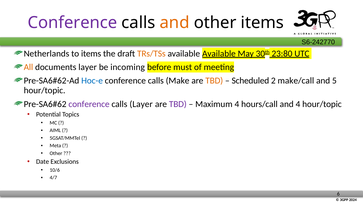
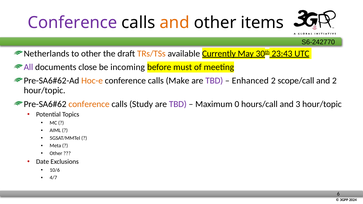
to items: items -> other (91, 54)
available Available: Available -> Currently (219, 54)
23:80: 23:80 -> 23:43 (282, 54)
All colour: orange -> purple (28, 67)
documents layer: layer -> close (88, 67)
Hoc-e colour: blue -> orange (92, 81)
TBD colour: orange -> purple (214, 81)
Scheduled: Scheduled -> Enhanced (250, 81)
make/call: make/call -> scope/call (296, 81)
and 5: 5 -> 2 (334, 81)
conference colour: purple -> orange (89, 104)
calls Layer: Layer -> Study (141, 104)
Maximum 4: 4 -> 0 (237, 104)
and 4: 4 -> 3 (298, 104)
